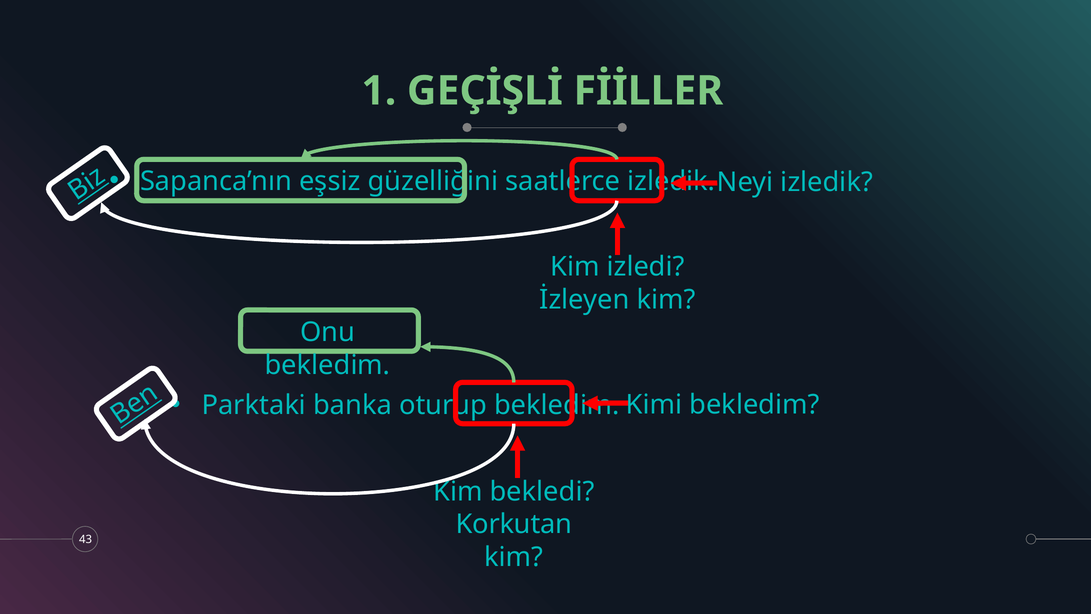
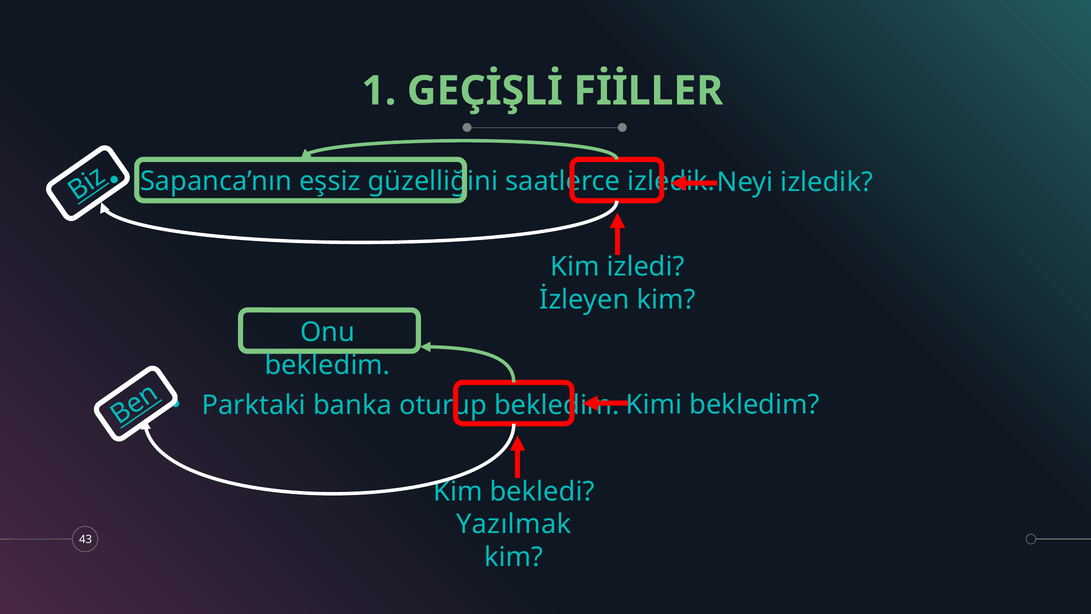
Korkutan: Korkutan -> Yazılmak (514, 524)
